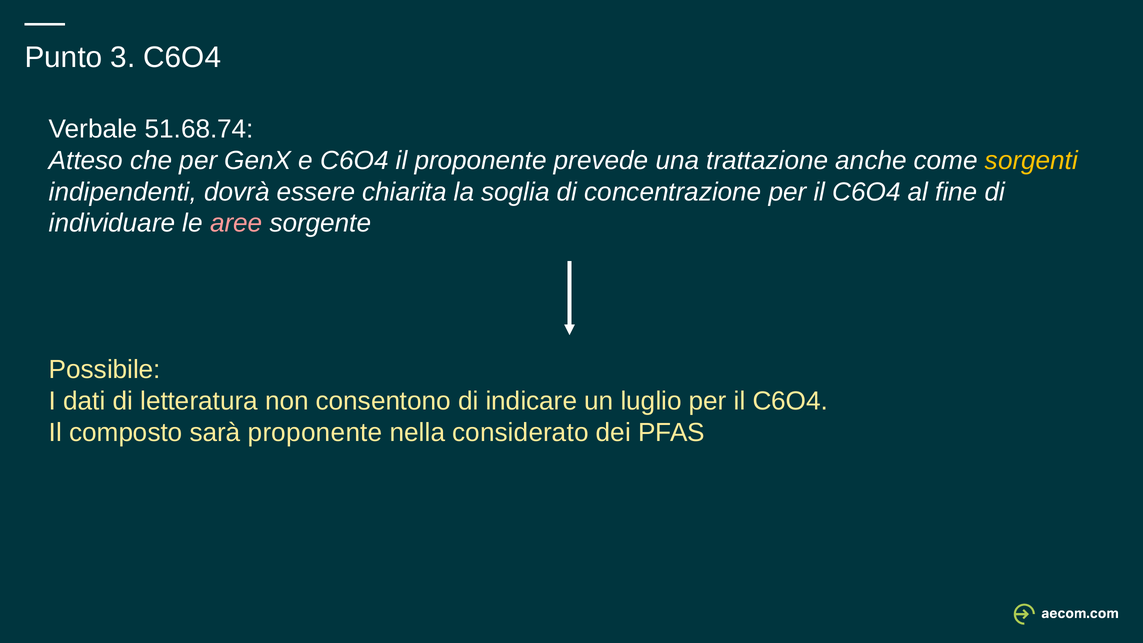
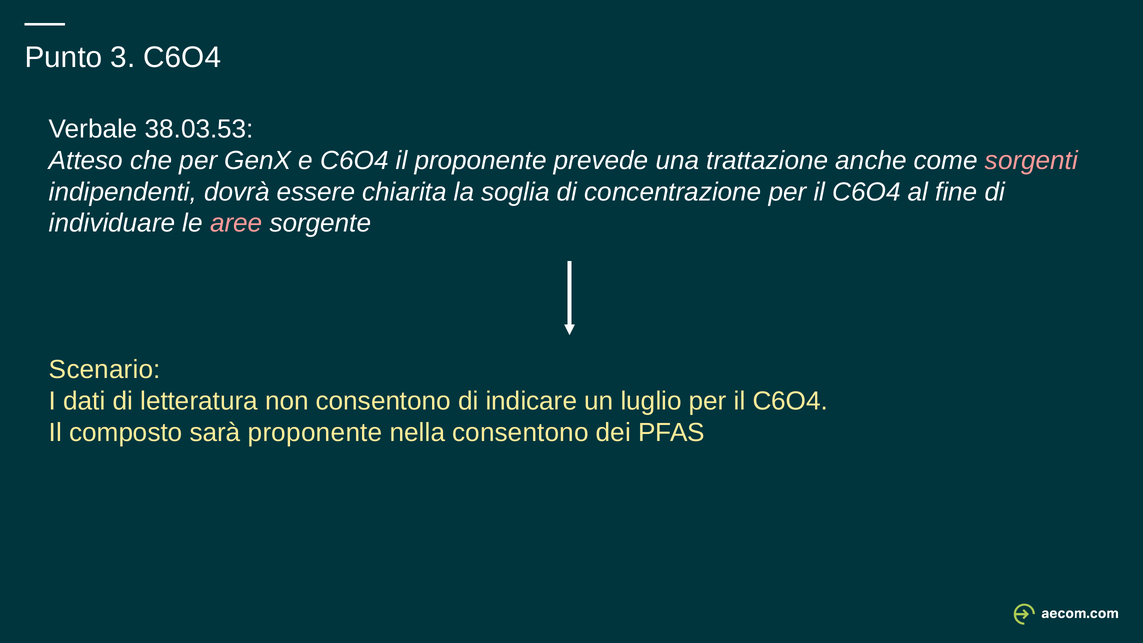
51.68.74: 51.68.74 -> 38.03.53 (199, 129)
sorgenti colour: yellow -> pink (1031, 160)
Possibile: Possibile -> Scenario (105, 370)
nella considerato: considerato -> consentono (520, 432)
